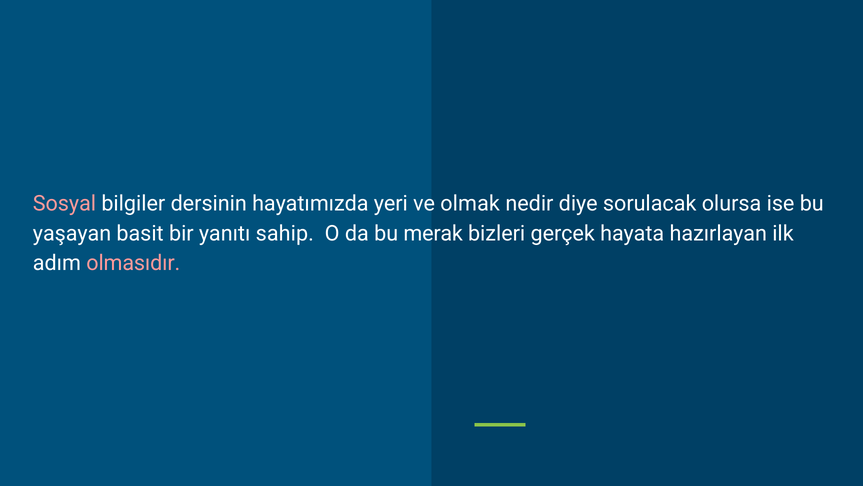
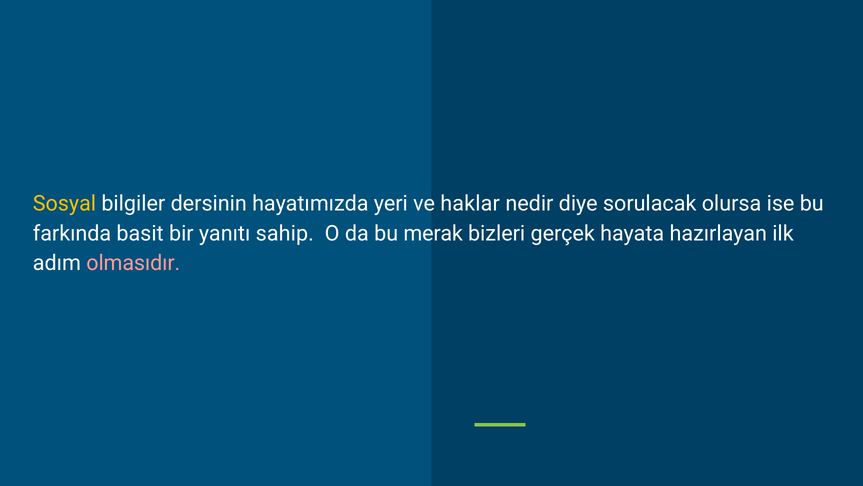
Sosyal colour: pink -> yellow (64, 204)
olmak: olmak -> haklar (470, 204)
yaşayan: yaşayan -> farkında (72, 233)
